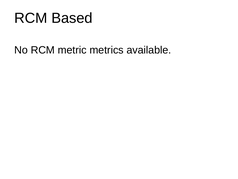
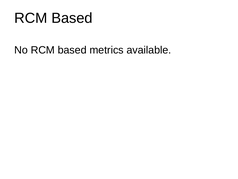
No RCM metric: metric -> based (72, 50)
